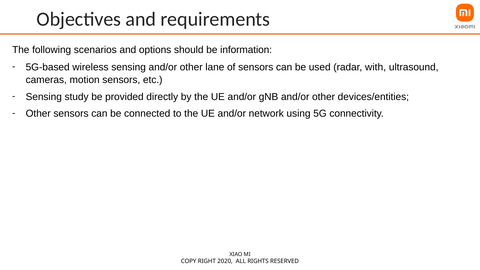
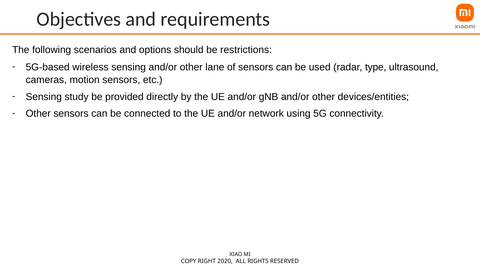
information: information -> restrictions (246, 50)
with: with -> type (376, 67)
